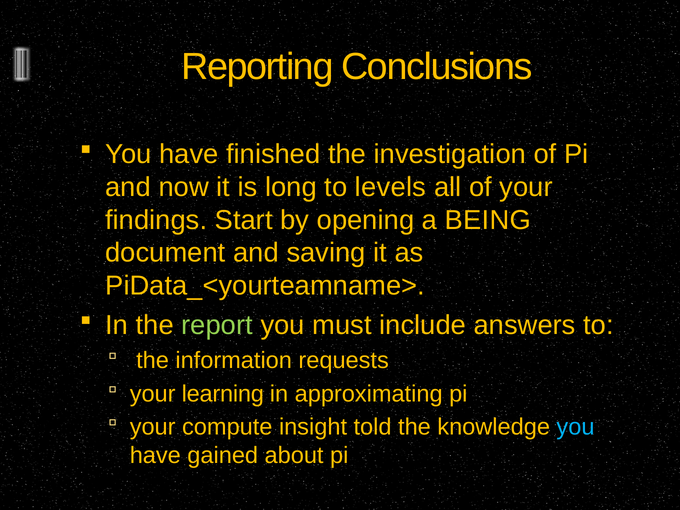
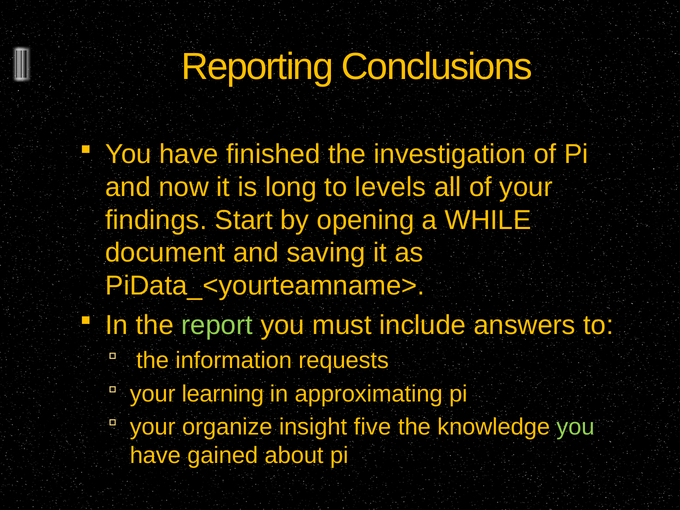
BEING: BEING -> WHILE (488, 220)
compute: compute -> organize (227, 427)
told: told -> five (372, 427)
you colour: light blue -> light green (576, 427)
